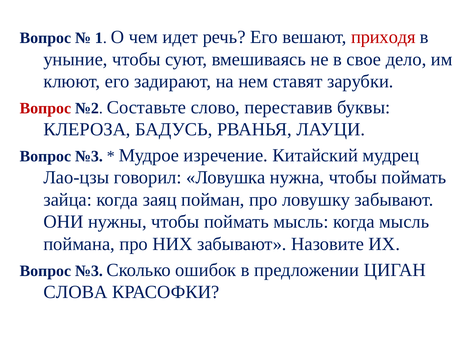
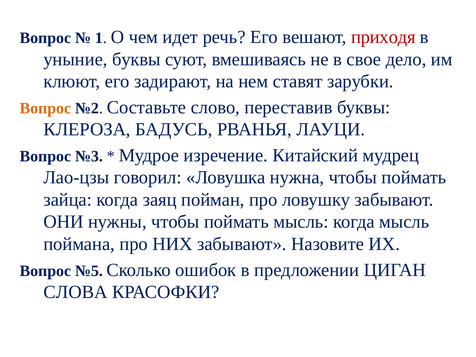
уныние чтобы: чтобы -> буквы (136, 59)
Вопрос colour: red -> orange (45, 108)
№3: №3 -> №5 (89, 271)
